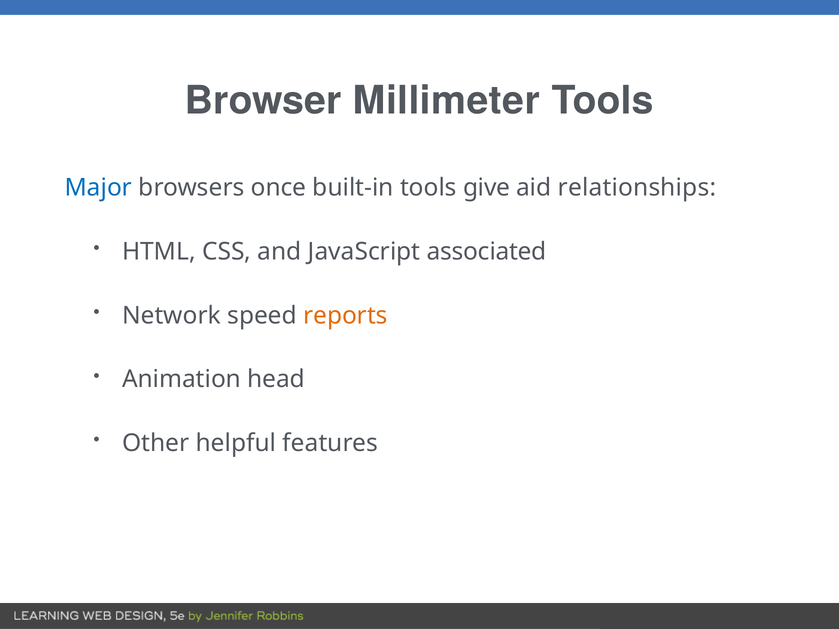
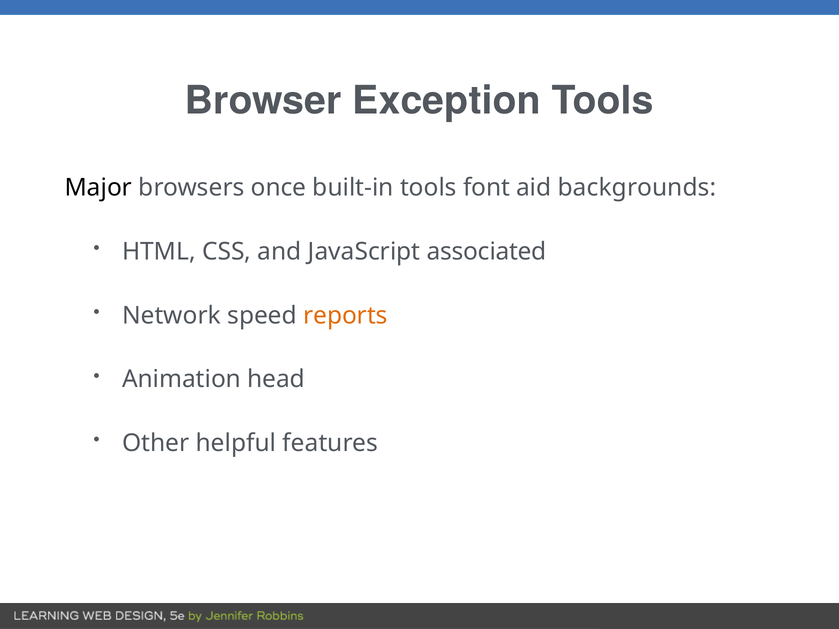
Millimeter: Millimeter -> Exception (447, 101)
Major colour: blue -> black (98, 188)
give: give -> font (487, 188)
relationships: relationships -> backgrounds (637, 188)
